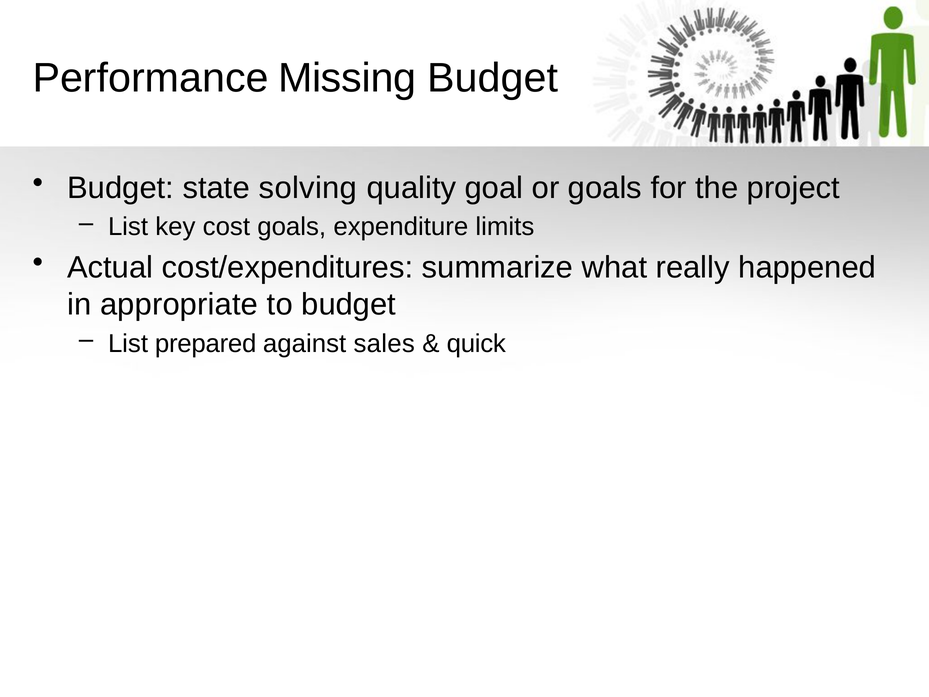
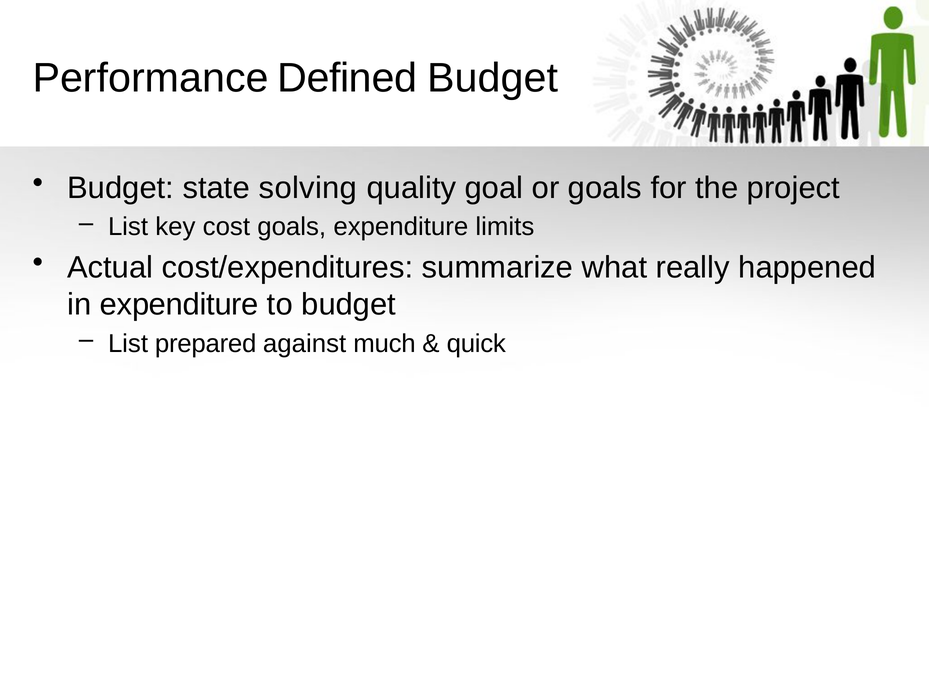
Missing: Missing -> Defined (347, 78)
in appropriate: appropriate -> expenditure (179, 305)
sales: sales -> much (384, 343)
